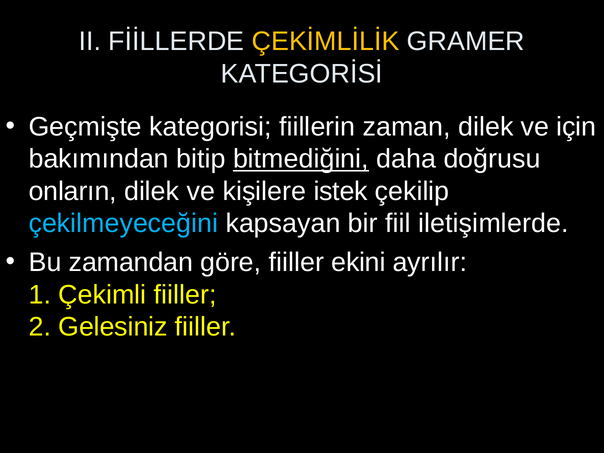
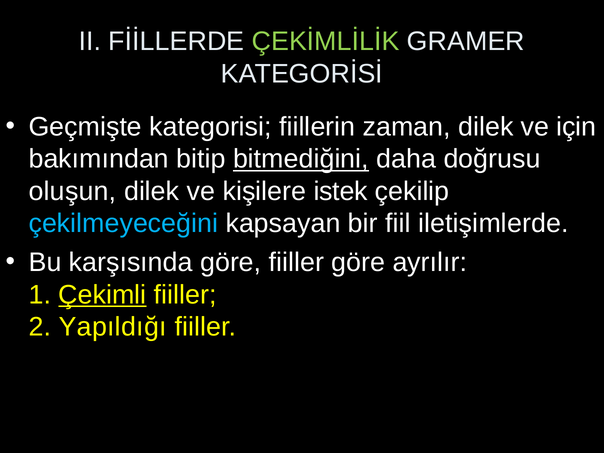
ÇEKİMLİLİK colour: yellow -> light green (326, 42)
onların: onların -> oluşun (73, 191)
zamandan: zamandan -> karşısında (131, 262)
fiiller ekini: ekini -> göre (358, 262)
Çekimli underline: none -> present (102, 295)
Gelesiniz: Gelesiniz -> Yapıldığı (113, 327)
